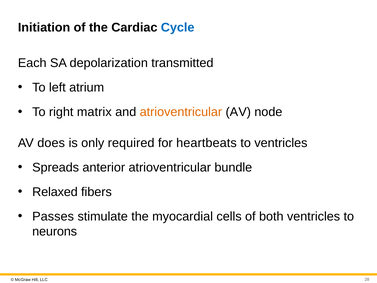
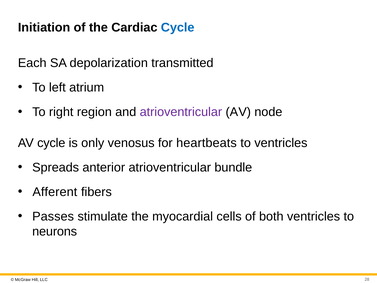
matrix: matrix -> region (94, 112)
atrioventricular colour: orange -> purple (181, 112)
AV does: does -> cycle (51, 143)
required: required -> venosus (131, 143)
Relaxed: Relaxed -> Afferent (55, 192)
